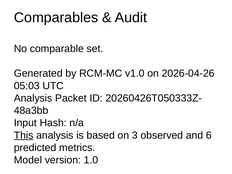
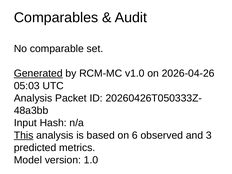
Generated underline: none -> present (38, 73)
3: 3 -> 6 (135, 135)
6: 6 -> 3 (209, 135)
